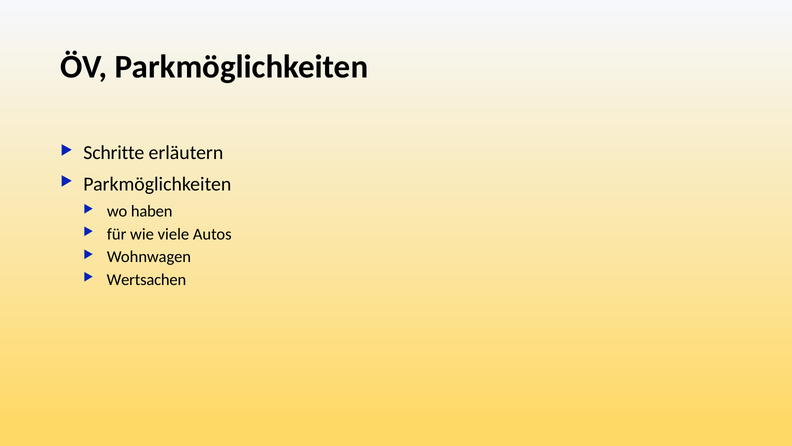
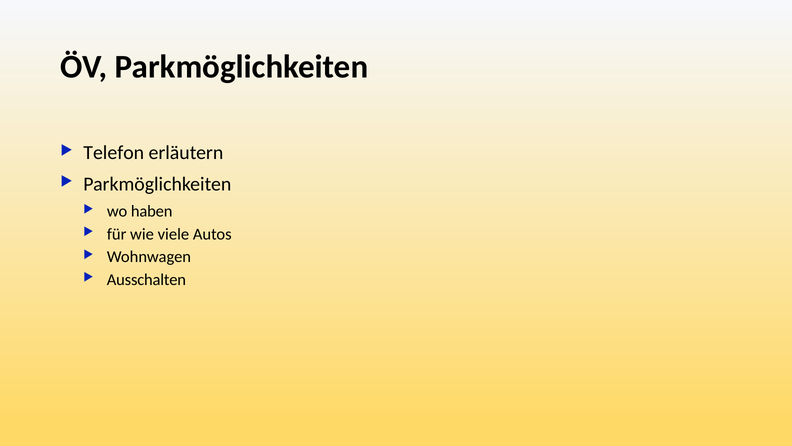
Schritte: Schritte -> Telefon (114, 153)
Wertsachen: Wertsachen -> Ausschalten (146, 279)
